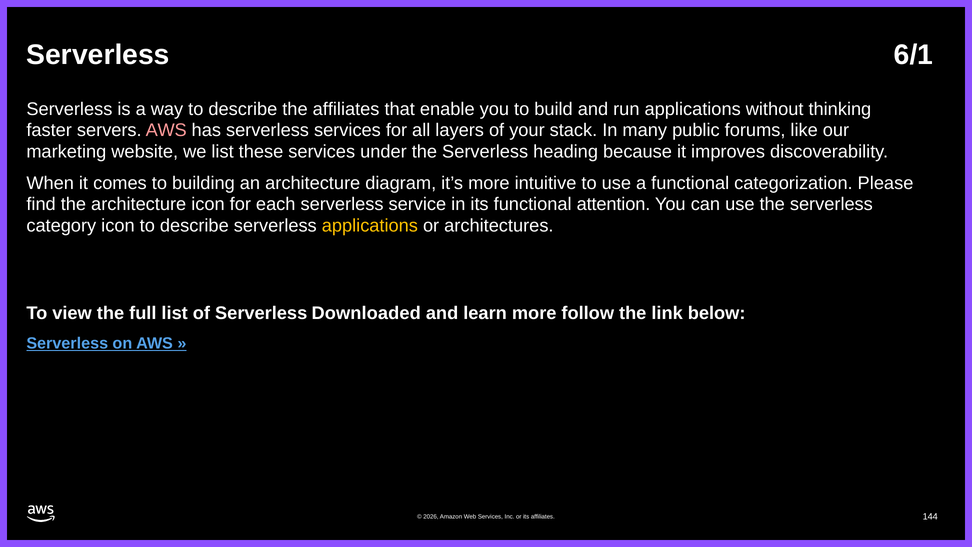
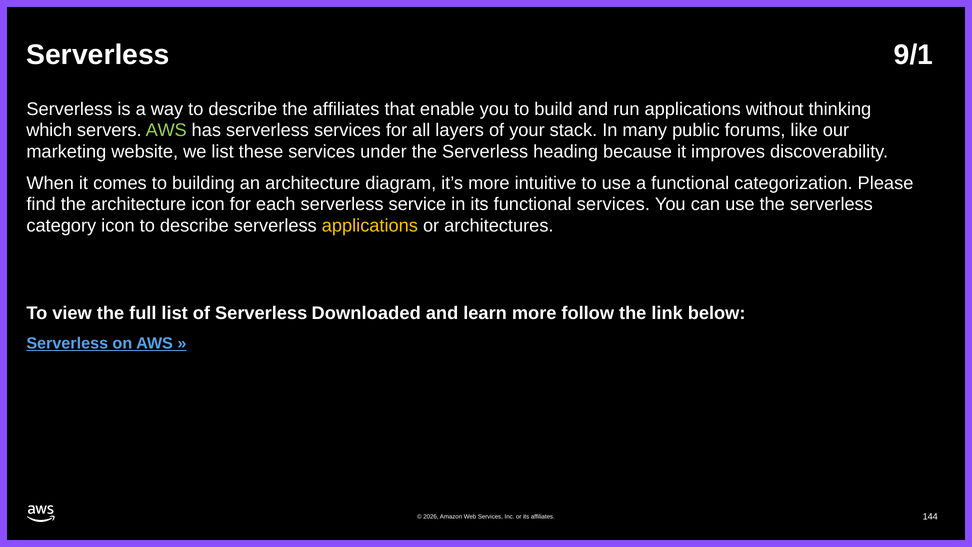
6/1: 6/1 -> 9/1 (913, 55)
faster: faster -> which (49, 130)
AWS colour: pink -> light green (166, 130)
functional attention: attention -> services (613, 204)
